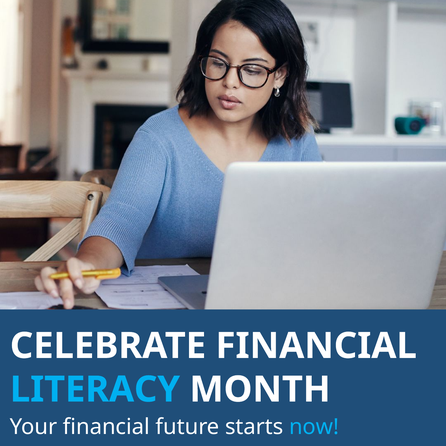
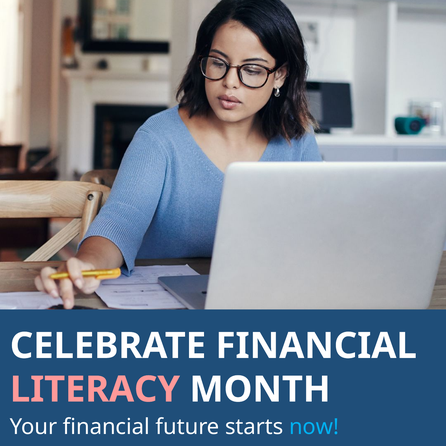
LITERACY colour: light blue -> pink (95, 390)
